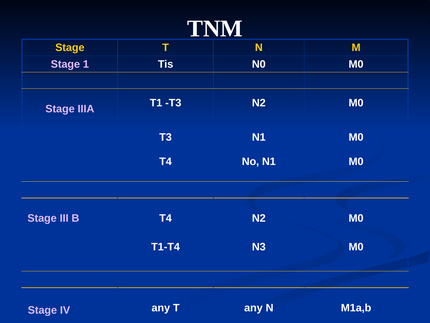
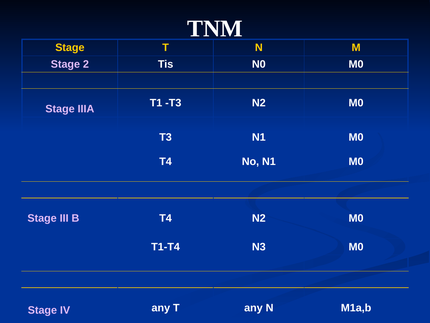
1: 1 -> 2 (86, 64)
